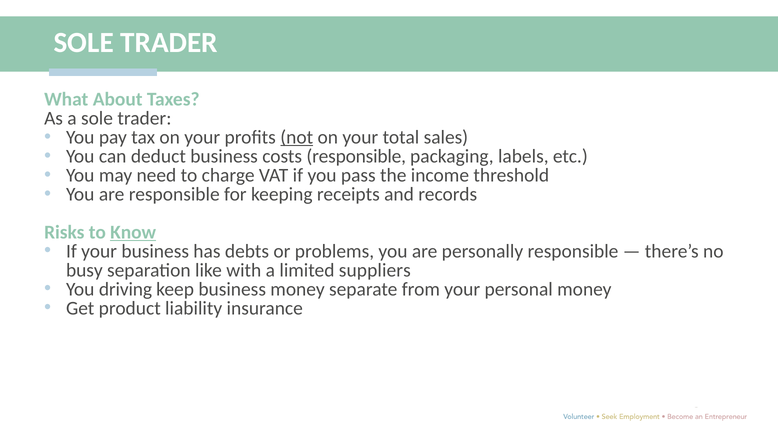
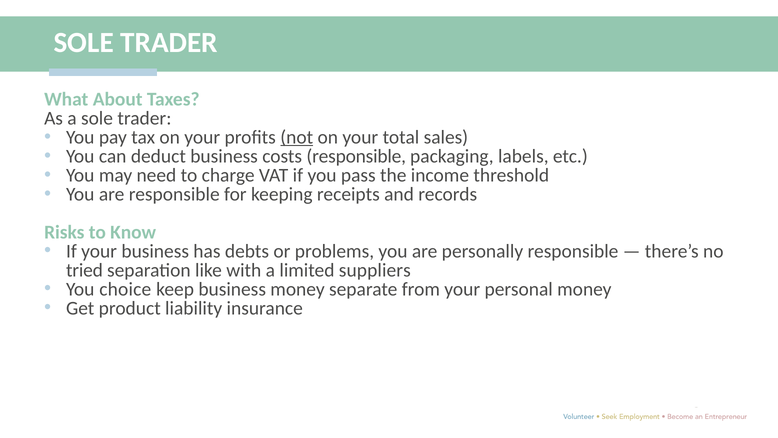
Know underline: present -> none (133, 232)
busy: busy -> tried (84, 270)
driving: driving -> choice (125, 289)
